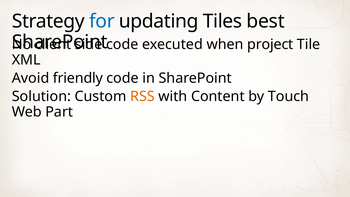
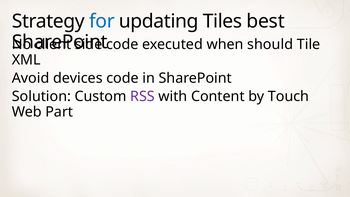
project: project -> should (270, 44)
friendly: friendly -> devices (78, 78)
RSS colour: orange -> purple (142, 96)
